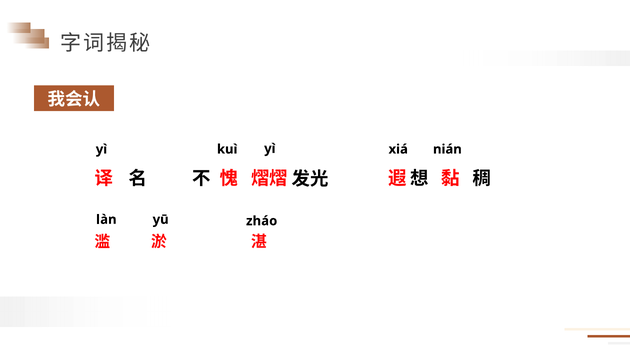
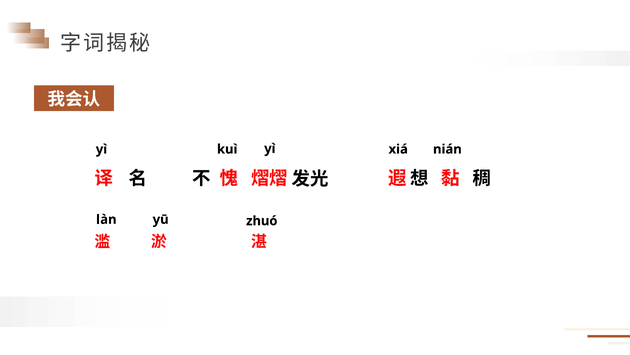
zháo: zháo -> zhuó (262, 221)
